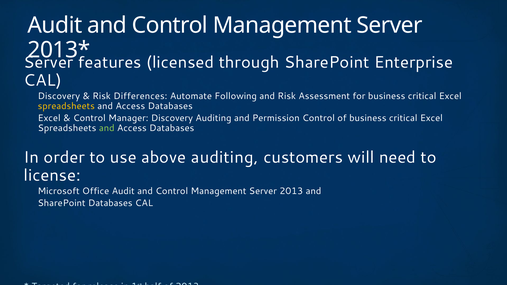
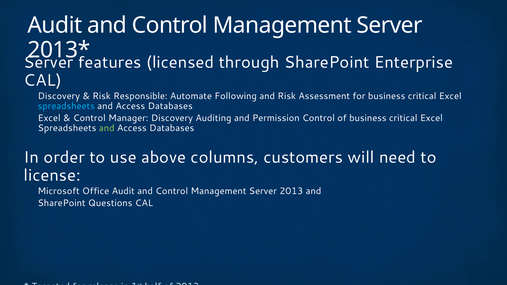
Differences: Differences -> Responsible (140, 96)
spreadsheets colour: yellow -> light blue (66, 106)
above auditing: auditing -> columns (225, 157)
SharePoint Databases: Databases -> Questions (110, 203)
